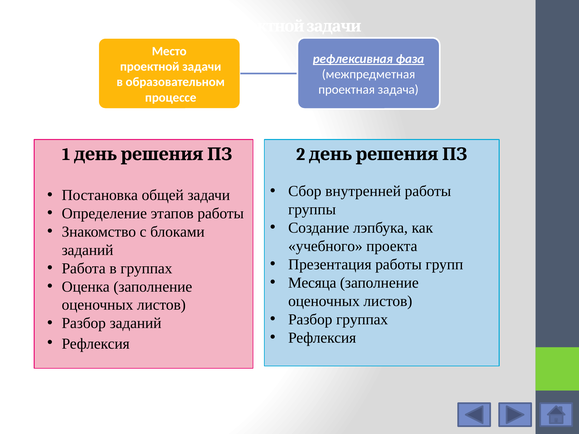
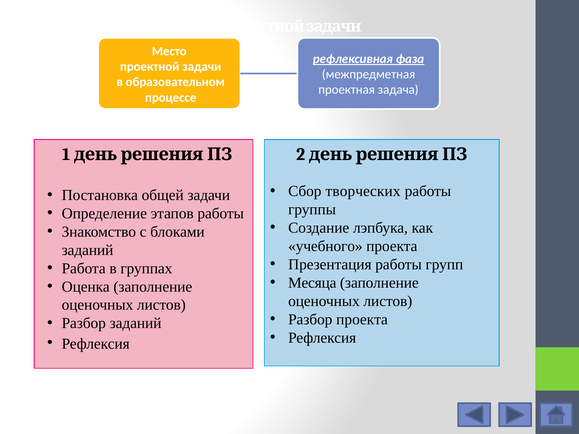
внутренней: внутренней -> творческих (363, 191)
Разбор группах: группах -> проекта (362, 320)
